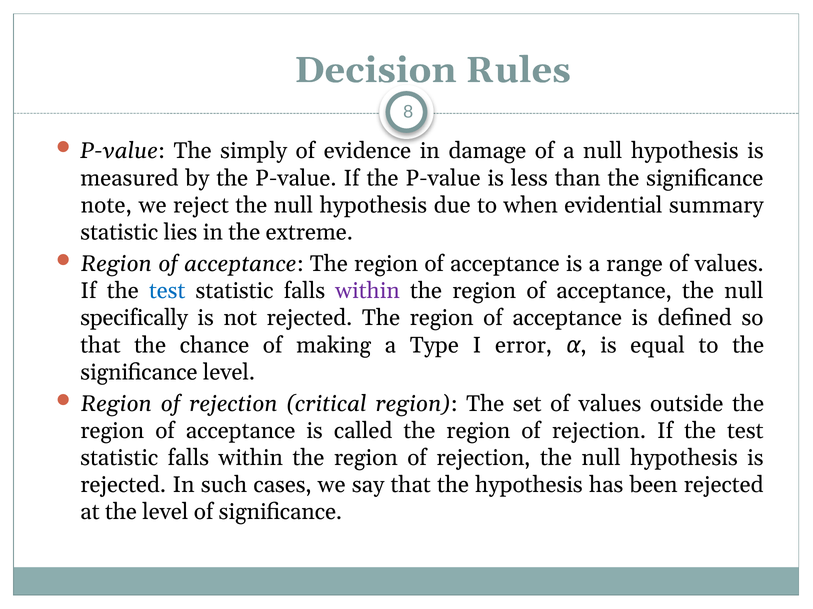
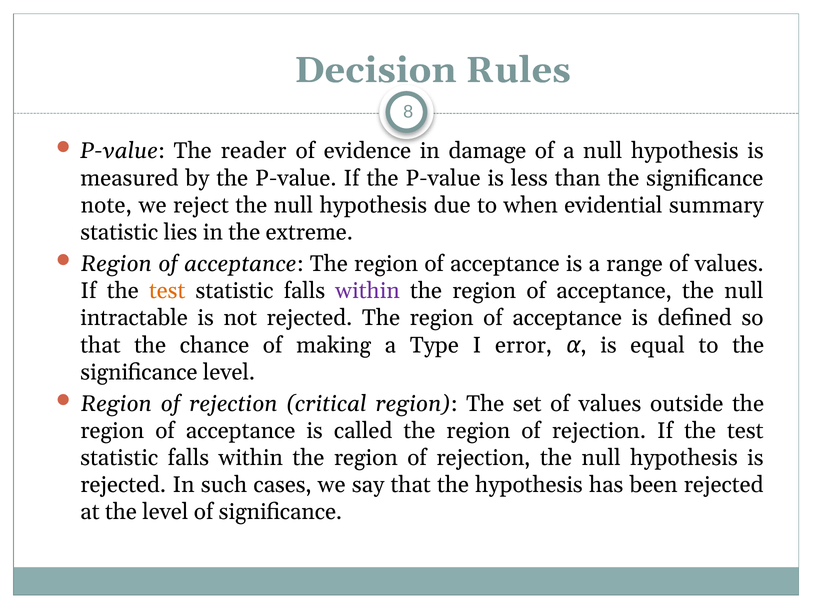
simply: simply -> reader (254, 151)
test colour: blue -> orange (167, 291)
specifically: specifically -> intractable (134, 318)
